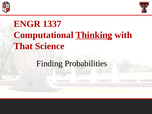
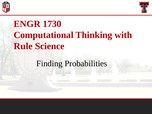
1337: 1337 -> 1730 (52, 24)
Thinking underline: present -> none (94, 35)
That: That -> Rule (23, 46)
